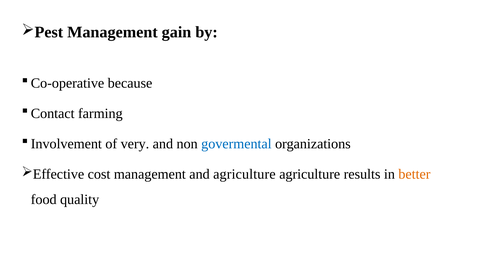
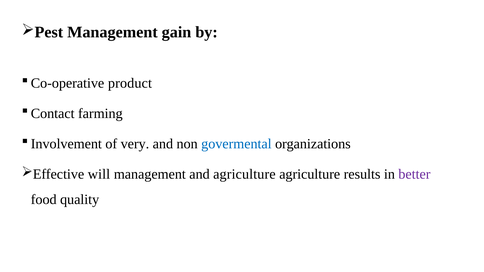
because: because -> product (130, 83)
cost: cost -> will (99, 174)
better colour: orange -> purple (414, 174)
